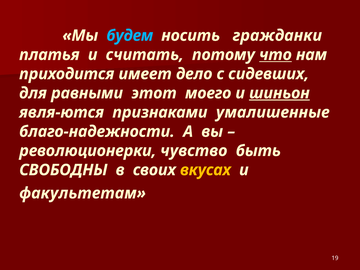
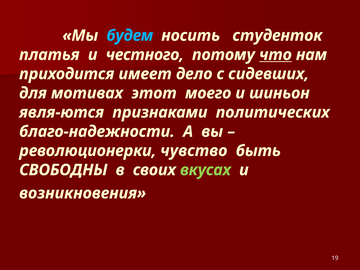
гражданки: гражданки -> студенток (277, 36)
считать: считать -> честного (145, 55)
равными: равными -> мотивах (87, 93)
шиньон underline: present -> none (279, 93)
умалишенные: умалишенные -> политических (273, 112)
вкусах colour: yellow -> light green (205, 170)
факультетам: факультетам -> возникновения (83, 193)
